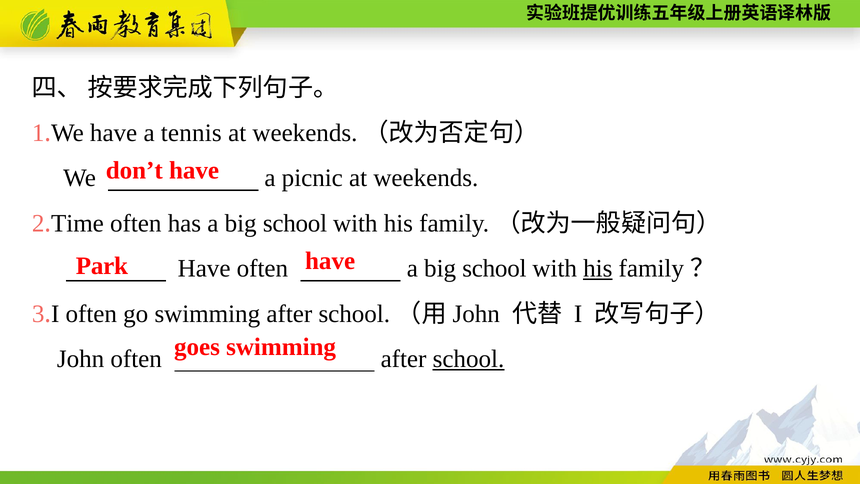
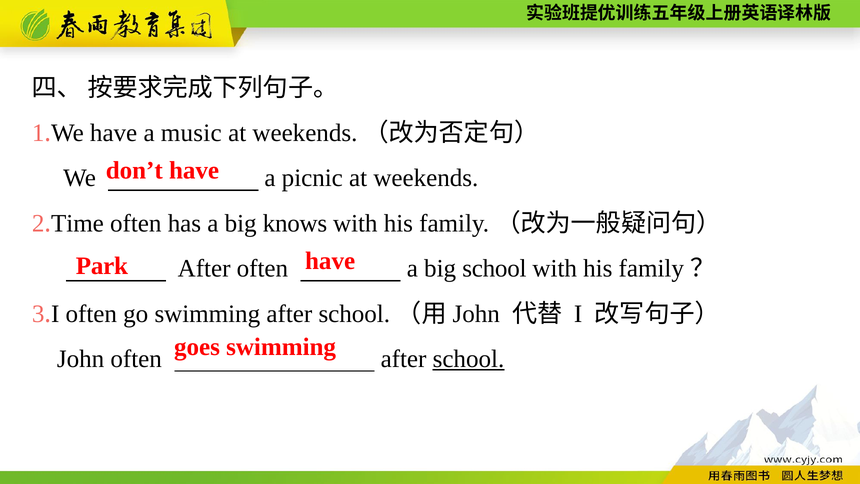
tennis: tennis -> music (191, 133)
has a big school: school -> knows (295, 223)
Have: Have -> After (204, 268)
his underline: present -> none (598, 268)
